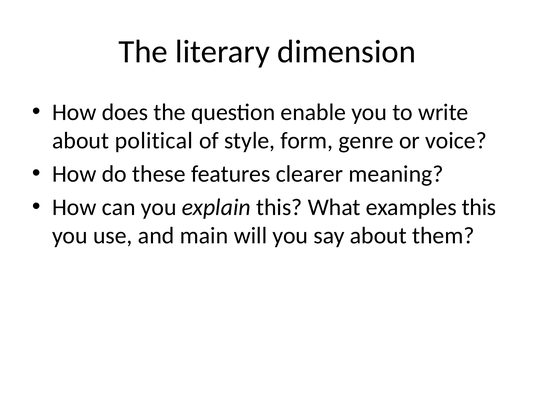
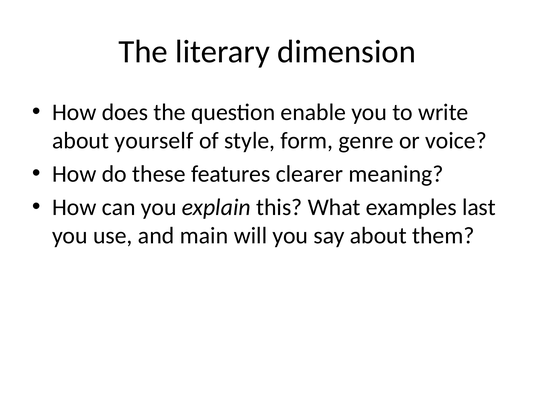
political: political -> yourself (154, 141)
examples this: this -> last (479, 207)
